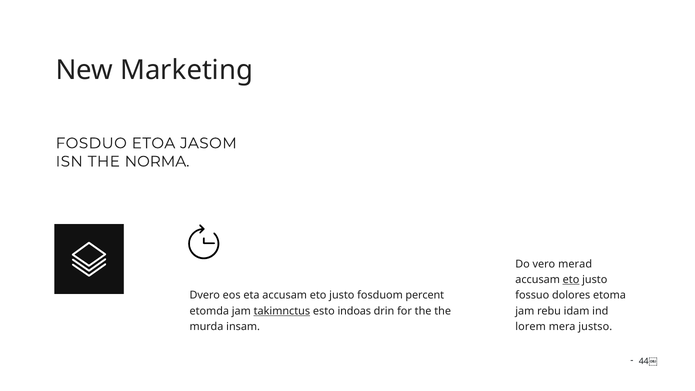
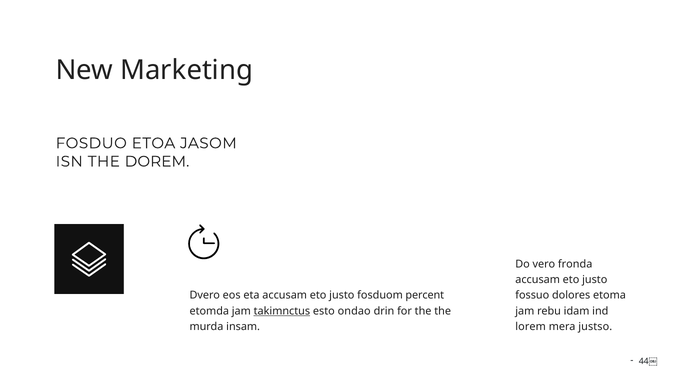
NORMA: NORMA -> DOREM (157, 161)
merad: merad -> fronda (575, 264)
eto underline: present -> none (571, 280)
indoas: indoas -> ondao (354, 311)
